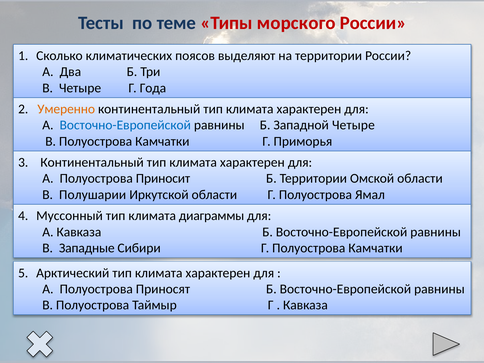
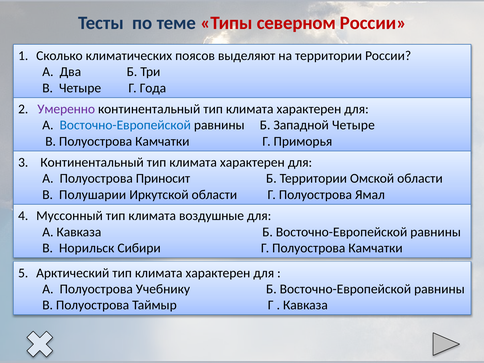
морского: морского -> северном (296, 23)
Умеренно colour: orange -> purple (66, 109)
диаграммы: диаграммы -> воздушные (212, 216)
Западные: Западные -> Норильск (87, 248)
Приносят: Приносят -> Учебнику (163, 289)
